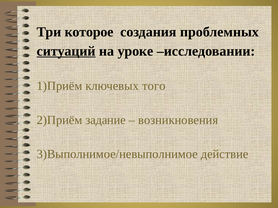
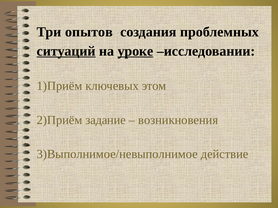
которое: которое -> опытов (89, 32)
уроке underline: none -> present (135, 51)
того: того -> этом (154, 86)
